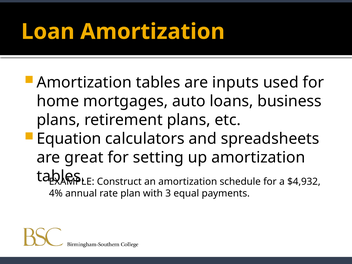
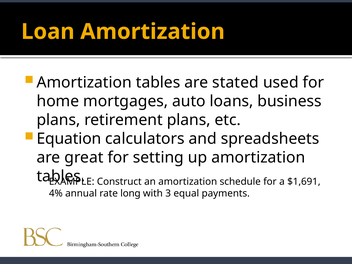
inputs: inputs -> stated (235, 82)
$4,932: $4,932 -> $1,691 (304, 182)
plan: plan -> long (130, 193)
